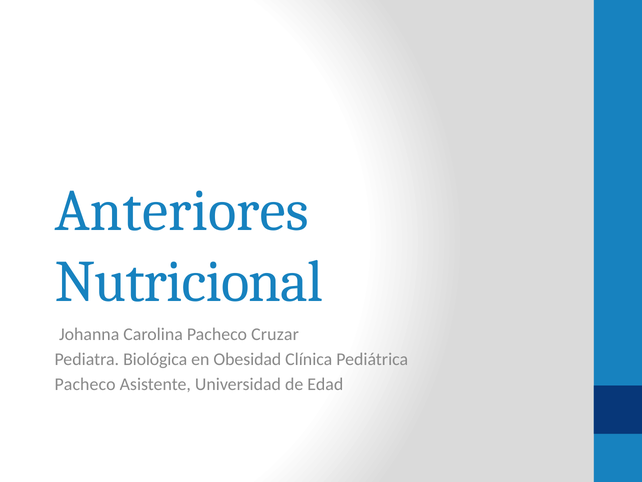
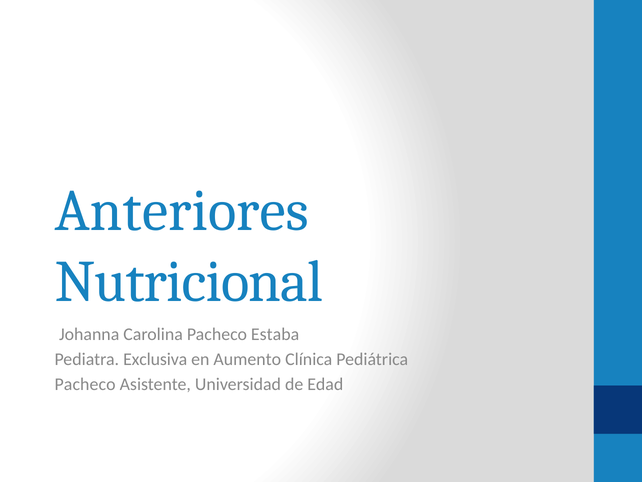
Cruzar: Cruzar -> Estaba (275, 334)
Biológica: Biológica -> Exclusiva (155, 359)
Obesidad: Obesidad -> Aumento (247, 359)
